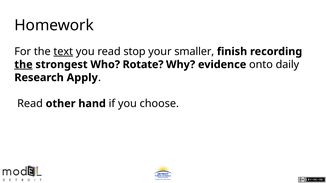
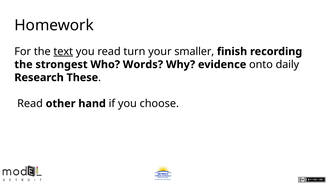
stop: stop -> turn (134, 52)
the underline: present -> none (23, 65)
Rotate: Rotate -> Words (143, 65)
Apply: Apply -> These (82, 78)
